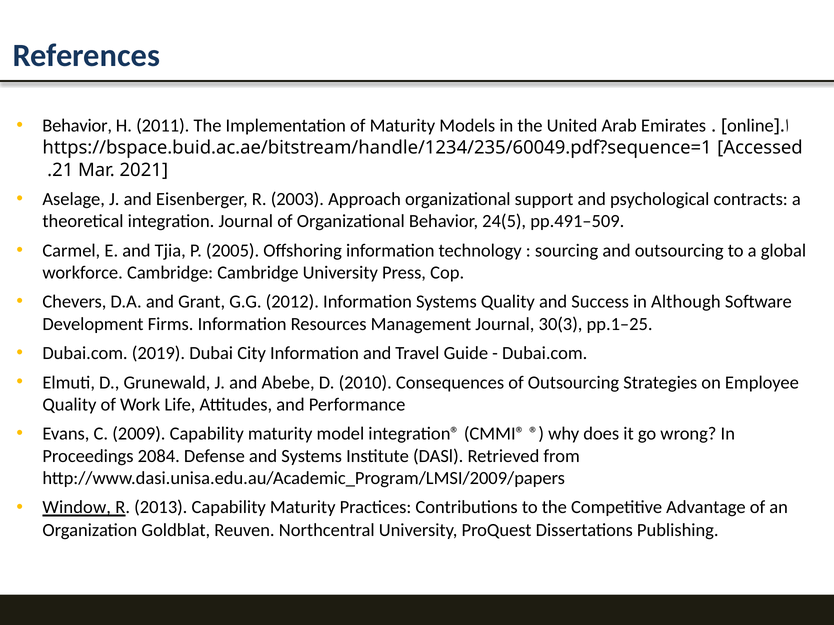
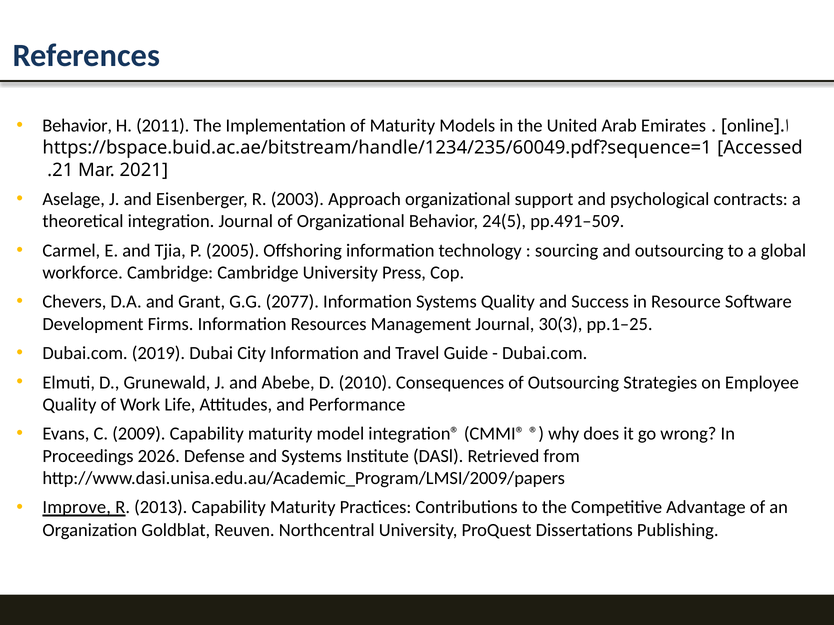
2012: 2012 -> 2077 (292, 302)
Although: Although -> Resource (686, 302)
2084: 2084 -> 2026 (159, 456)
Window: Window -> Improve (77, 508)
